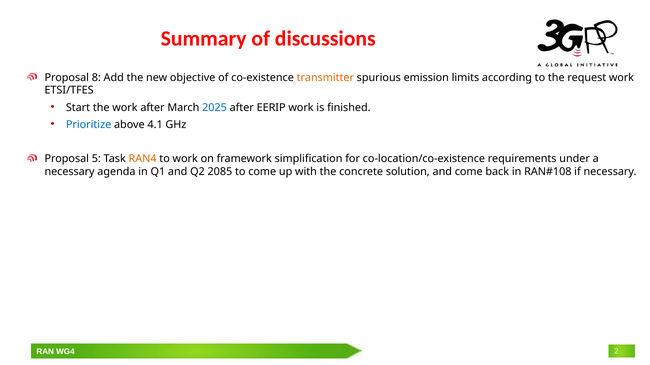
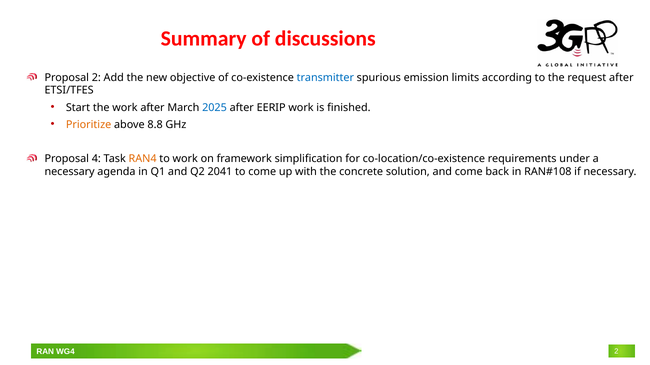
Proposal 8: 8 -> 2 (96, 78)
transmitter colour: orange -> blue (325, 78)
request work: work -> after (621, 78)
Prioritize colour: blue -> orange (89, 125)
4.1: 4.1 -> 8.8 (155, 125)
5: 5 -> 4 (96, 159)
2085: 2085 -> 2041 (220, 172)
